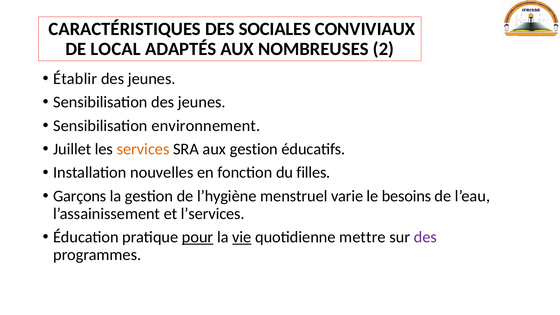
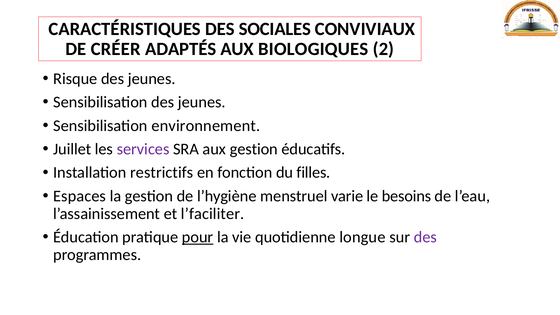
LOCAL: LOCAL -> CRÉER (116, 49)
NOMBREUSES: NOMBREUSES -> BIOLOGIQUES (313, 49)
Établir: Établir -> Risque (75, 79)
services colour: orange -> purple (143, 149)
nouvelles: nouvelles -> restrictifs (162, 173)
Garçons: Garçons -> Espaces (80, 196)
l’services: l’services -> l’faciliter (213, 214)
vie underline: present -> none (242, 237)
mettre: mettre -> longue (362, 237)
